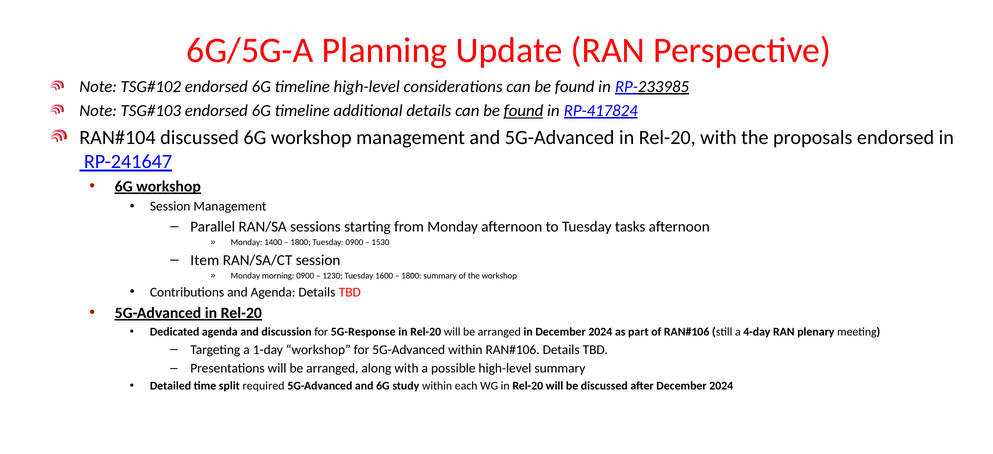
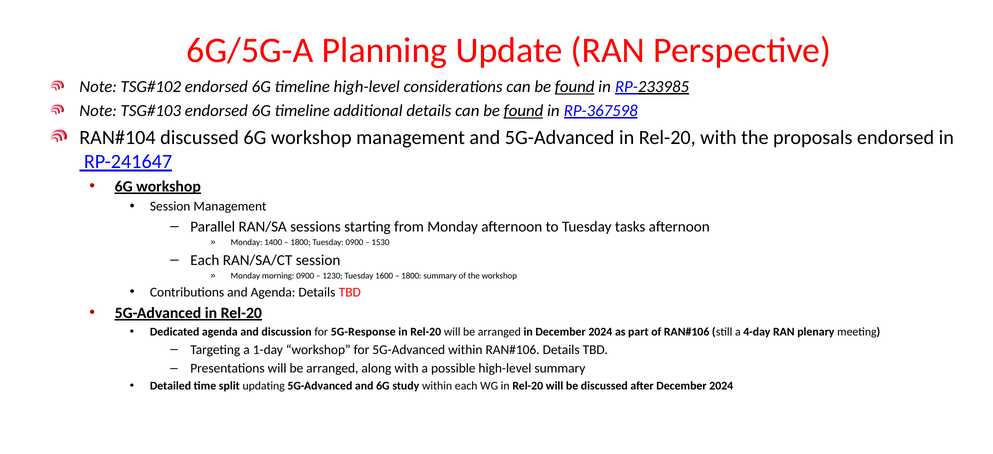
found underline: none -> present (575, 87)
RP-417824: RP-417824 -> RP-367598 (601, 111)
Item: Item -> Each (205, 260)
required: required -> updating (264, 386)
